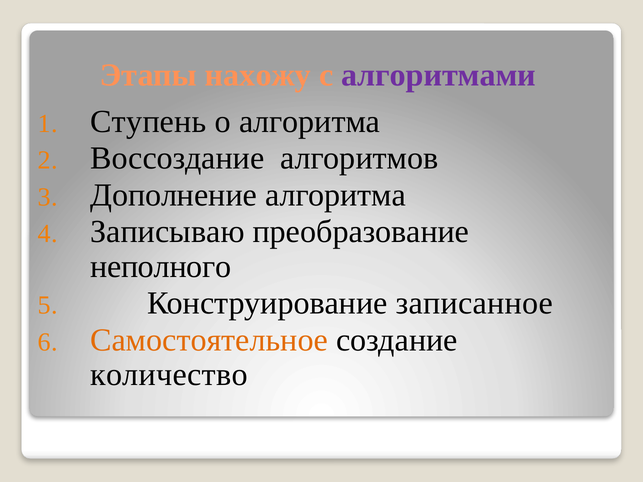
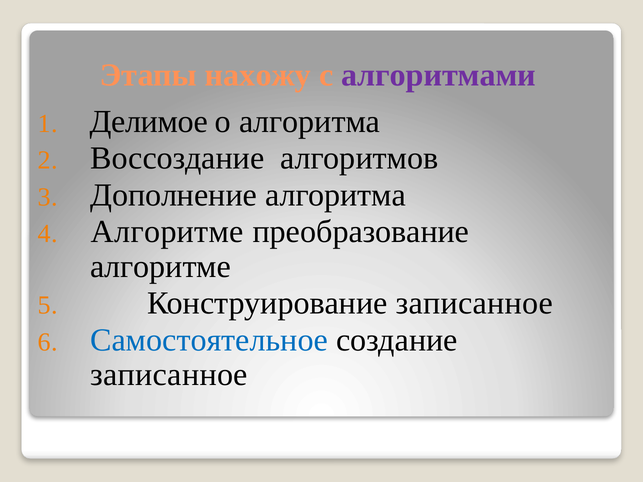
Ступень: Ступень -> Делимое (149, 122)
Записываю: Записываю -> Алгоритме (167, 232)
неполного: неполного -> алгоритме (161, 267)
Самостоятельное colour: orange -> blue (209, 340)
количество: количество -> записанное (169, 375)
